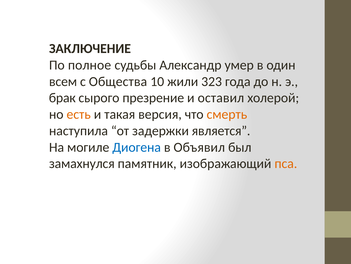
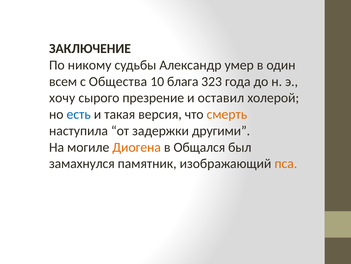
полное: полное -> никому (90, 65)
жили: жили -> блага (183, 81)
брак: брак -> хочу (62, 98)
есть colour: orange -> blue (79, 114)
является: является -> другими (221, 130)
Диогена colour: blue -> orange (137, 147)
Объявил: Объявил -> Общался (199, 147)
